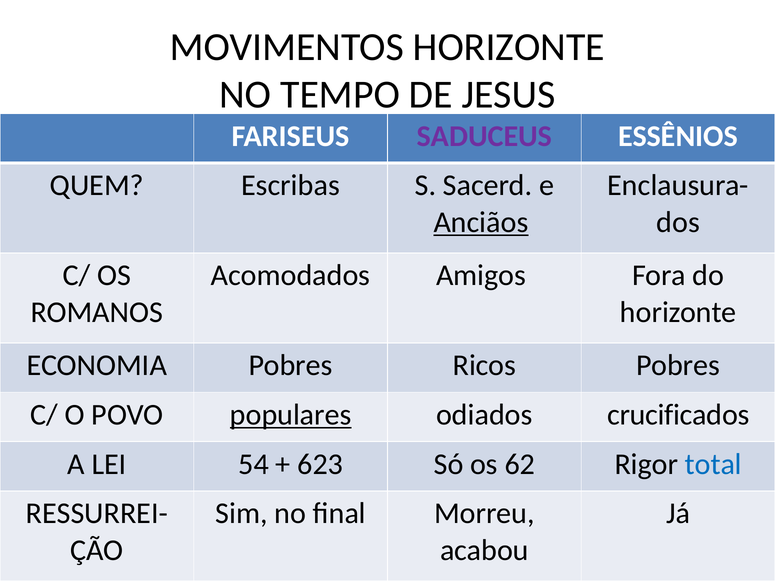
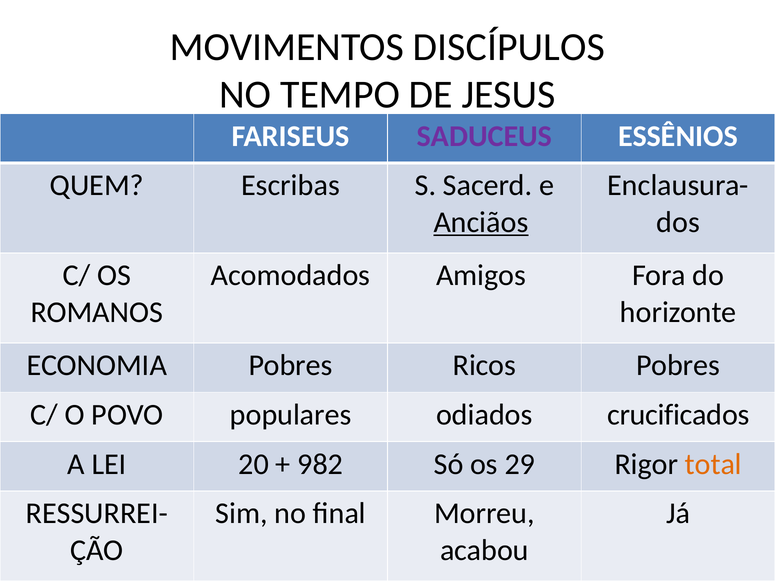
MOVIMENTOS HORIZONTE: HORIZONTE -> DISCÍPULOS (509, 47)
populares underline: present -> none (291, 415)
54: 54 -> 20 (254, 464)
623: 623 -> 982 (320, 464)
62: 62 -> 29 (520, 464)
total colour: blue -> orange (713, 464)
